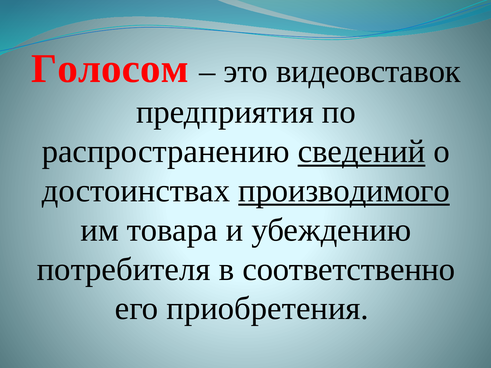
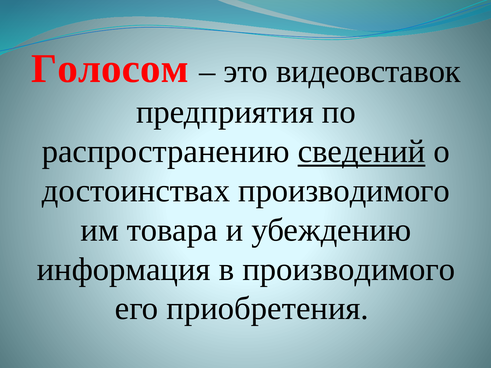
производимого underline: present -> none (344, 191)
потребителя: потребителя -> информация (124, 269)
в соответственно: соответственно -> производимого (349, 269)
